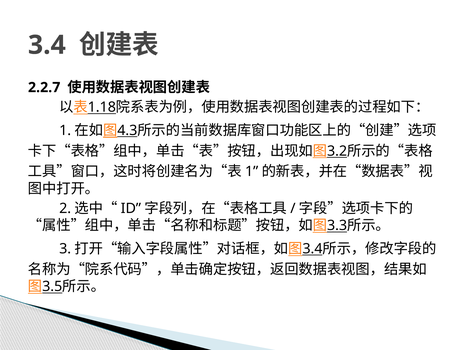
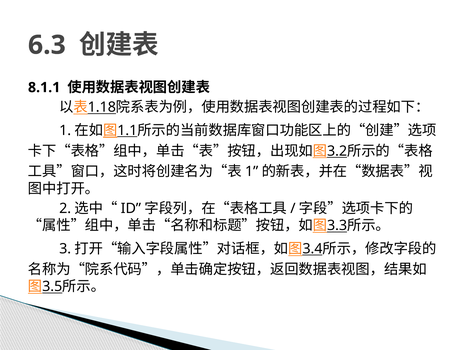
3.4: 3.4 -> 6.3 (47, 45)
2.2.7: 2.2.7 -> 8.1.1 (44, 88)
4.3: 4.3 -> 1.1 (127, 130)
